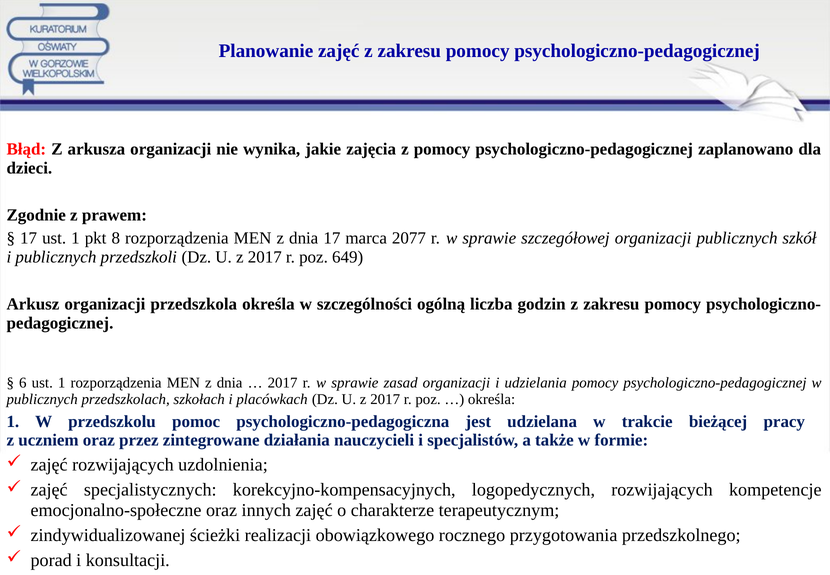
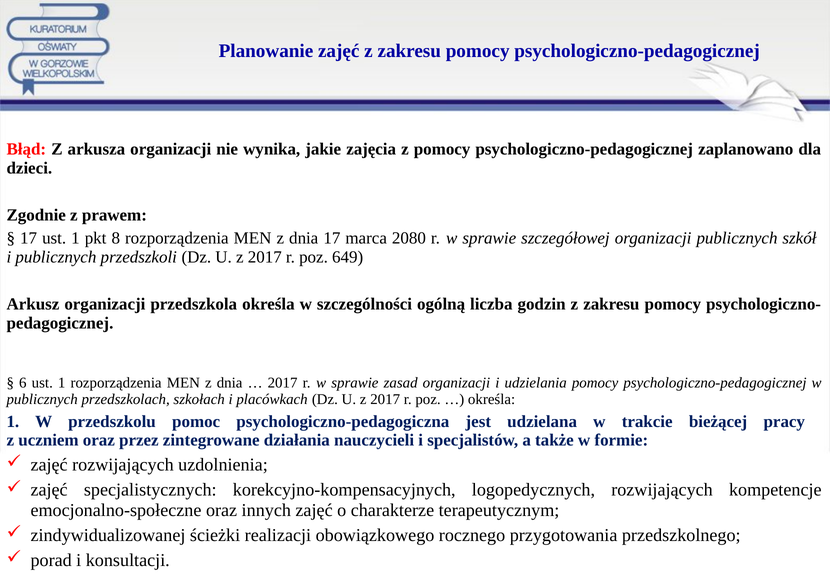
2077: 2077 -> 2080 (409, 238)
